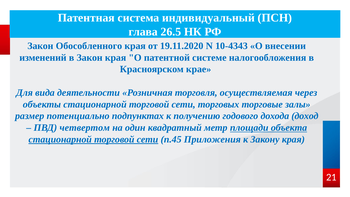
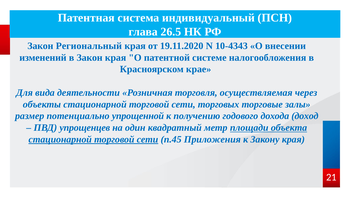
Обособленного: Обособленного -> Региональный (89, 46)
подпунктах: подпунктах -> упрощенной (138, 116)
четвертом: четвертом -> упрощенцев (85, 128)
